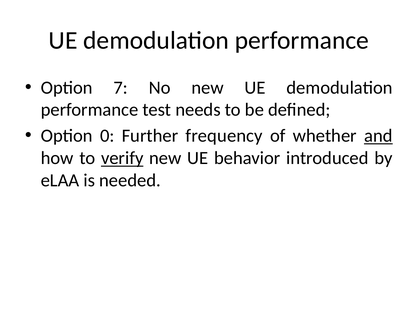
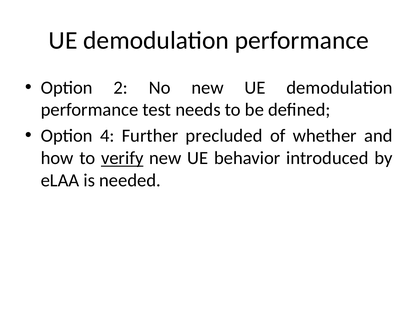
7: 7 -> 2 (121, 88)
0: 0 -> 4 (107, 136)
frequency: frequency -> precluded (224, 136)
and underline: present -> none (378, 136)
